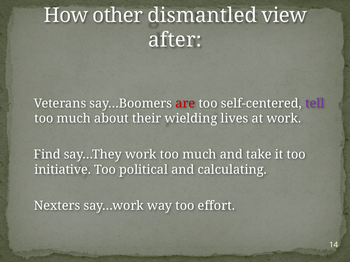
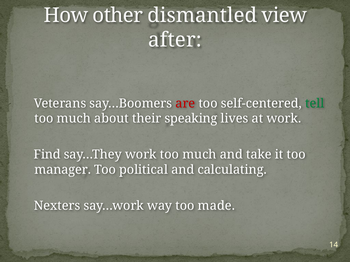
tell colour: purple -> green (315, 104)
wielding: wielding -> speaking (191, 119)
initiative: initiative -> manager (63, 170)
effort: effort -> made (216, 206)
